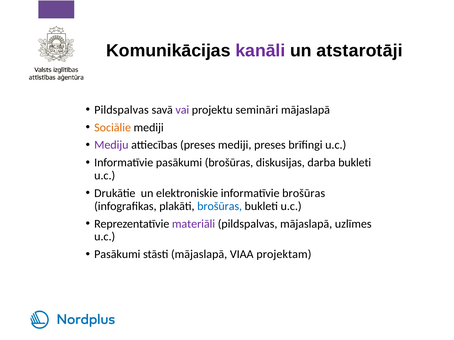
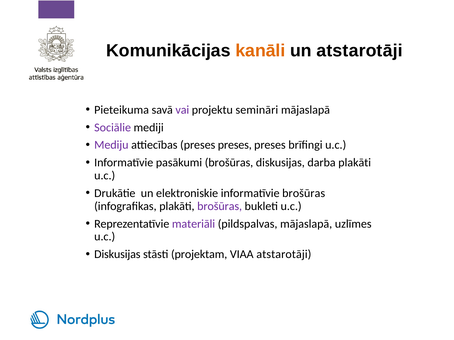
kanāli colour: purple -> orange (260, 51)
Pildspalvas: Pildspalvas -> Pieteikuma (122, 110)
Sociālie colour: orange -> purple (113, 128)
attiecības preses mediji: mediji -> preses (235, 145)
darba bukleti: bukleti -> plakāti (355, 163)
brošūras colour: blue -> purple (220, 206)
Pasākumi: Pasākumi -> Diskusijas (117, 255)
stāsti mājaslapā: mājaslapā -> projektam (199, 255)
VIAA projektam: projektam -> atstarotāji (284, 255)
